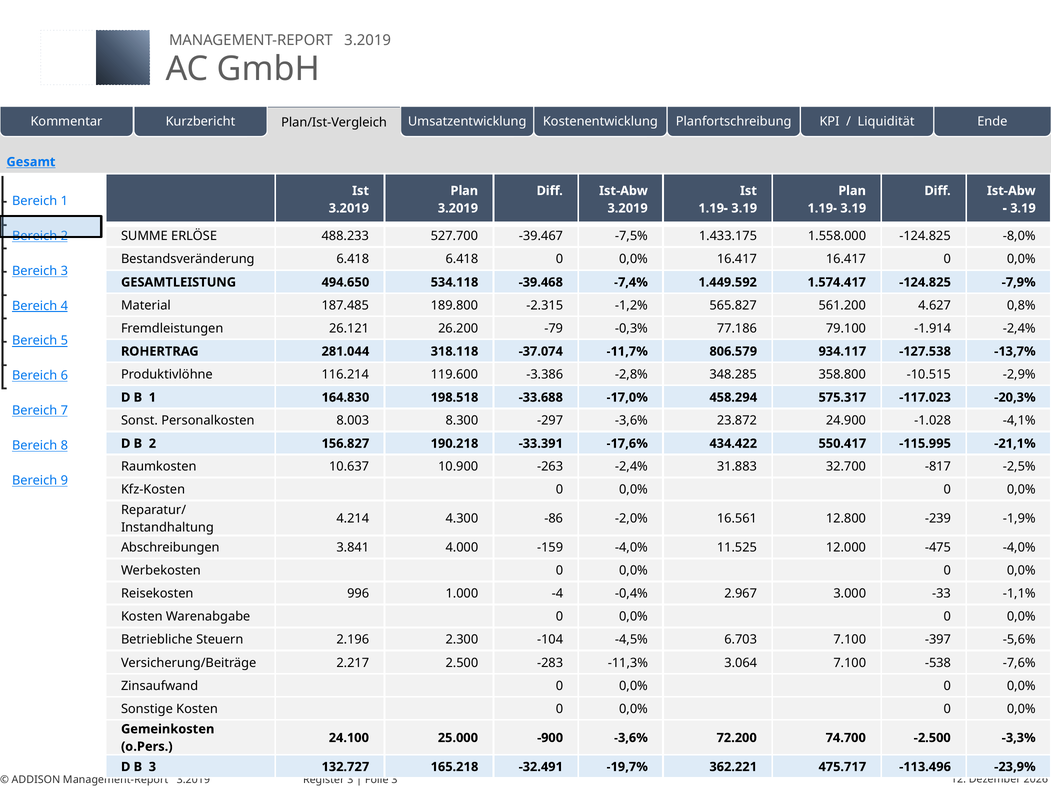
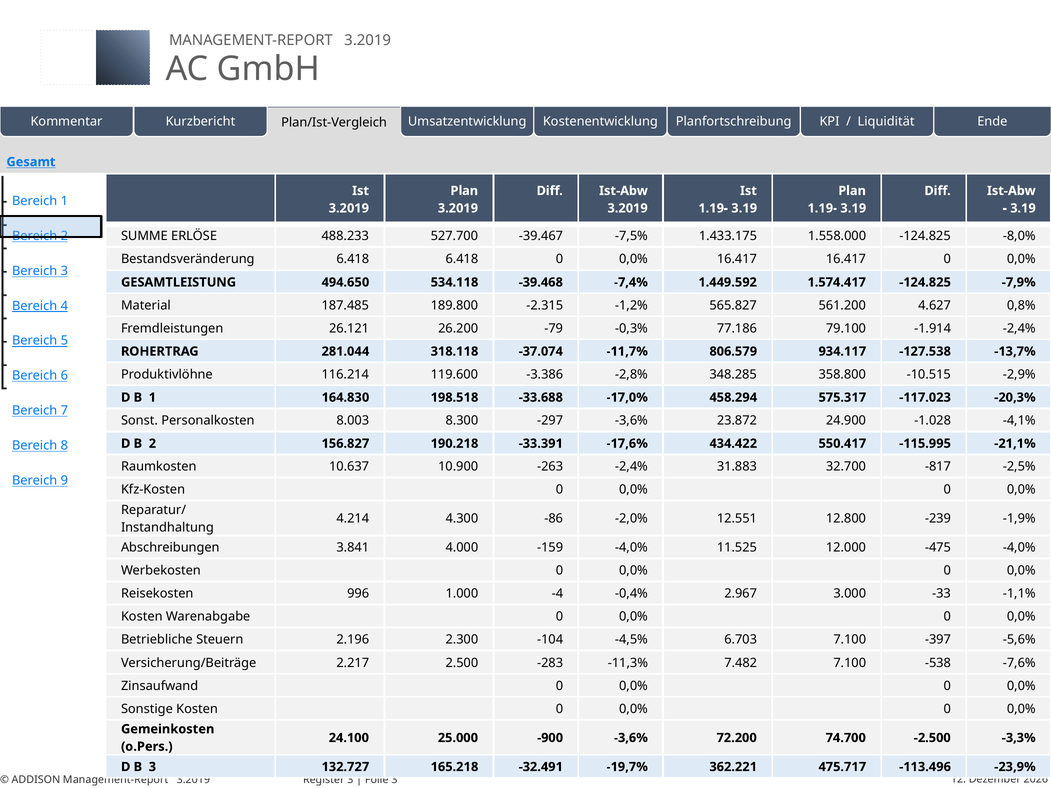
16.561: 16.561 -> 12.551 (737, 518)
3.064: 3.064 -> 7.482 (741, 663)
